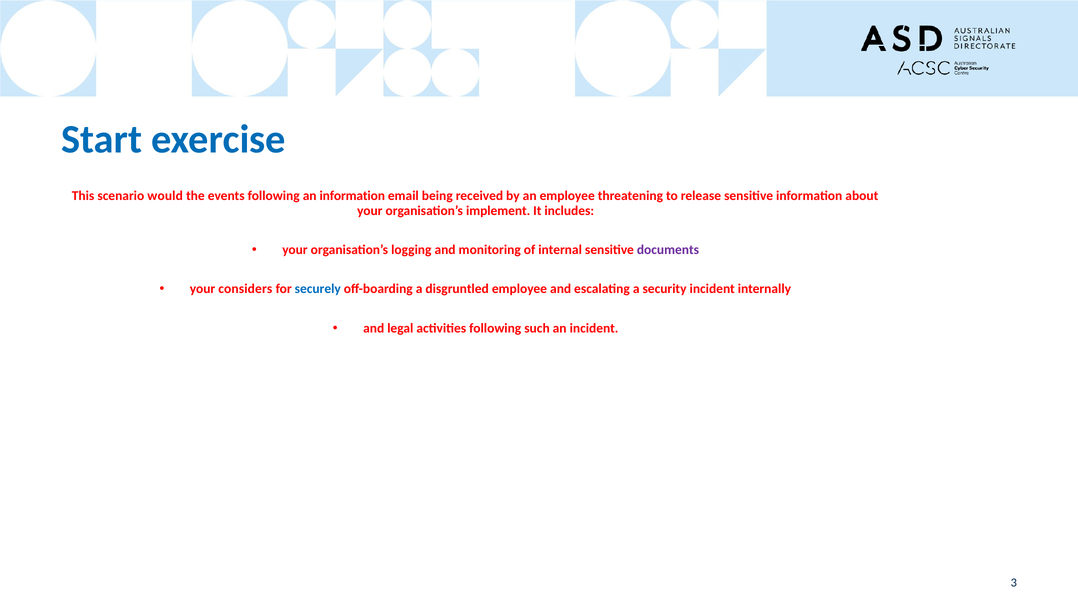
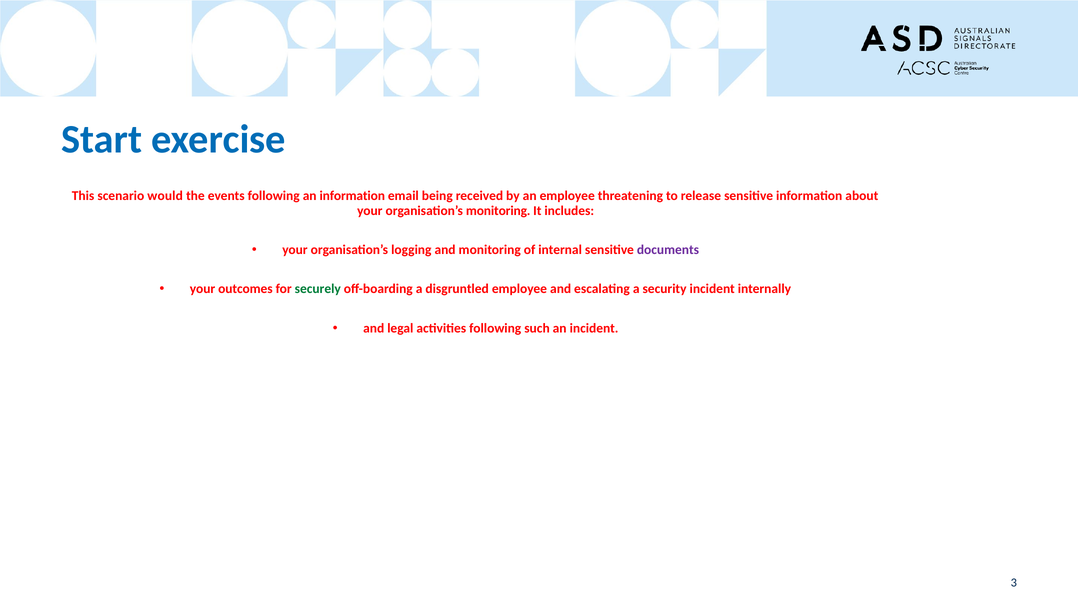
organisation’s implement: implement -> monitoring (498, 211)
considers: considers -> outcomes (245, 289)
securely colour: blue -> green (318, 289)
